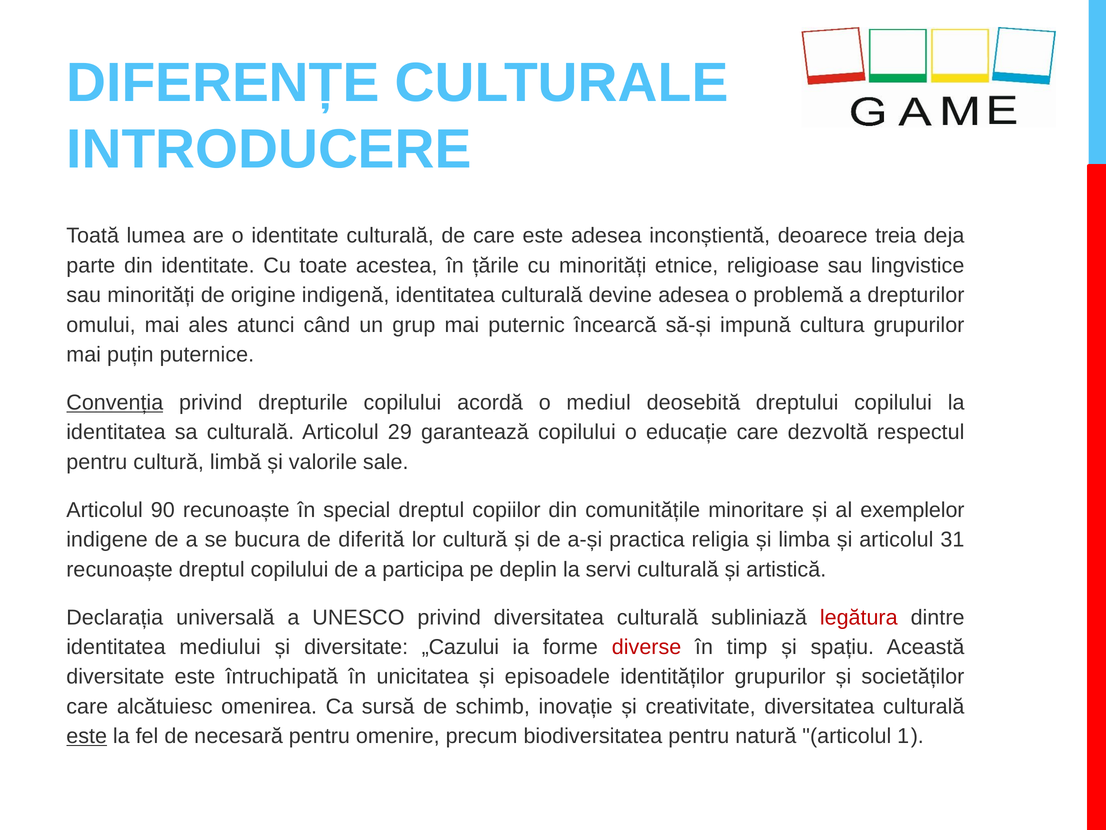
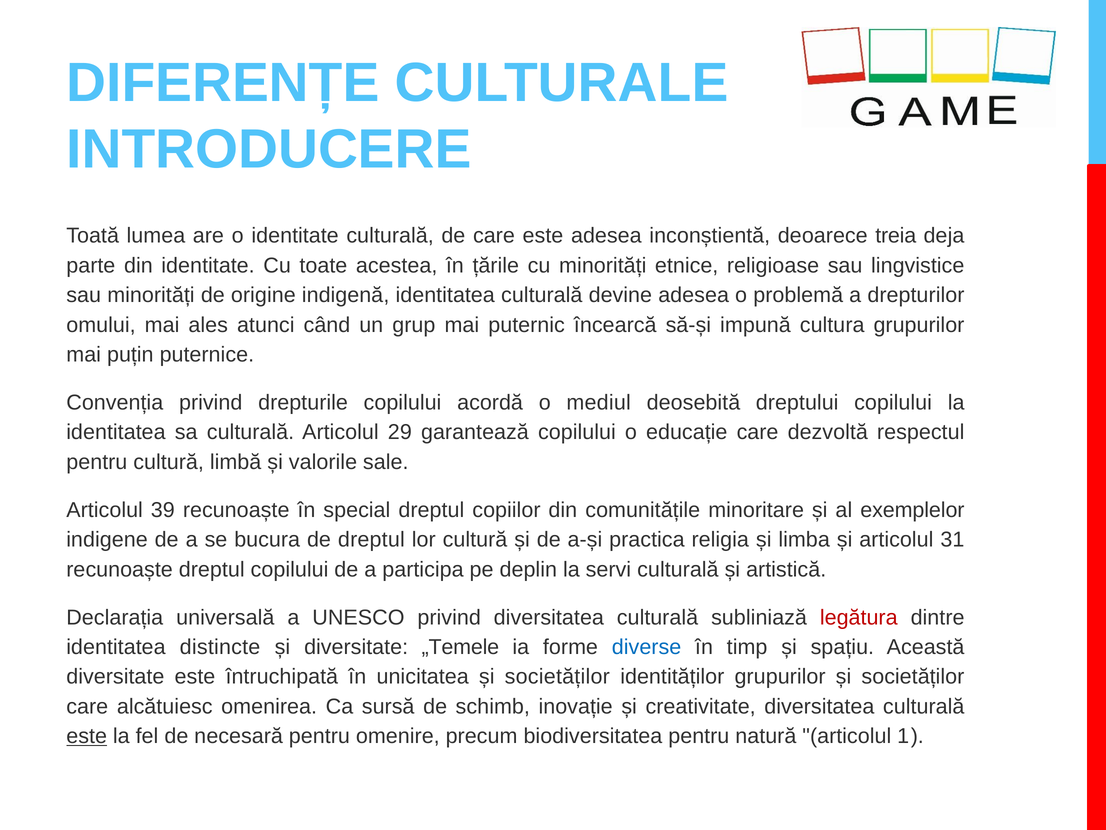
Convenția underline: present -> none (115, 402)
90: 90 -> 39 (163, 510)
de diferită: diferită -> dreptul (371, 539)
mediului: mediului -> distincte (220, 647)
„Cazului: „Cazului -> „Temele (460, 647)
diverse colour: red -> blue (647, 647)
unicitatea și episoadele: episoadele -> societăților (557, 676)
